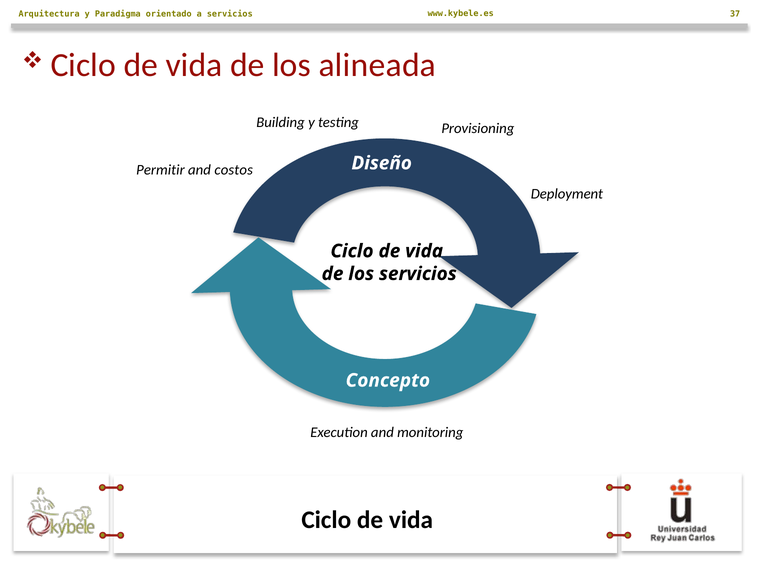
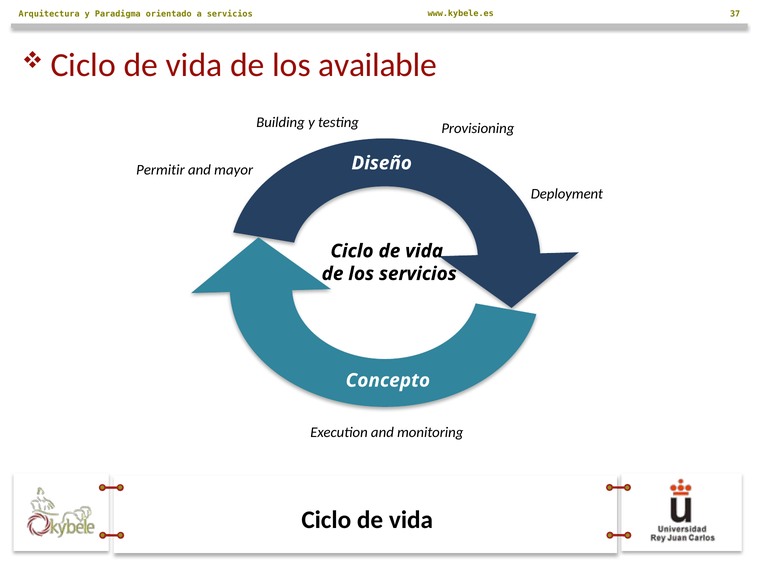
alineada: alineada -> available (378, 65)
costos: costos -> mayor (234, 170)
